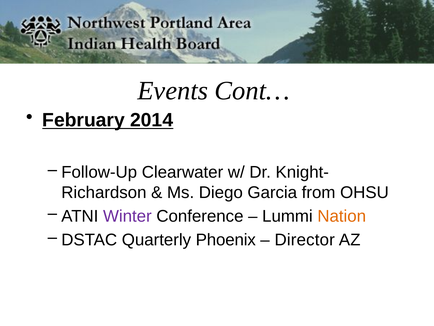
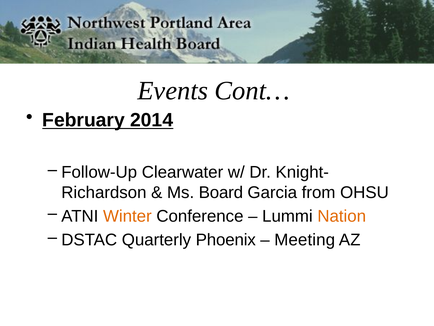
Diego: Diego -> Board (221, 192)
Winter colour: purple -> orange (127, 216)
Director: Director -> Meeting (305, 239)
